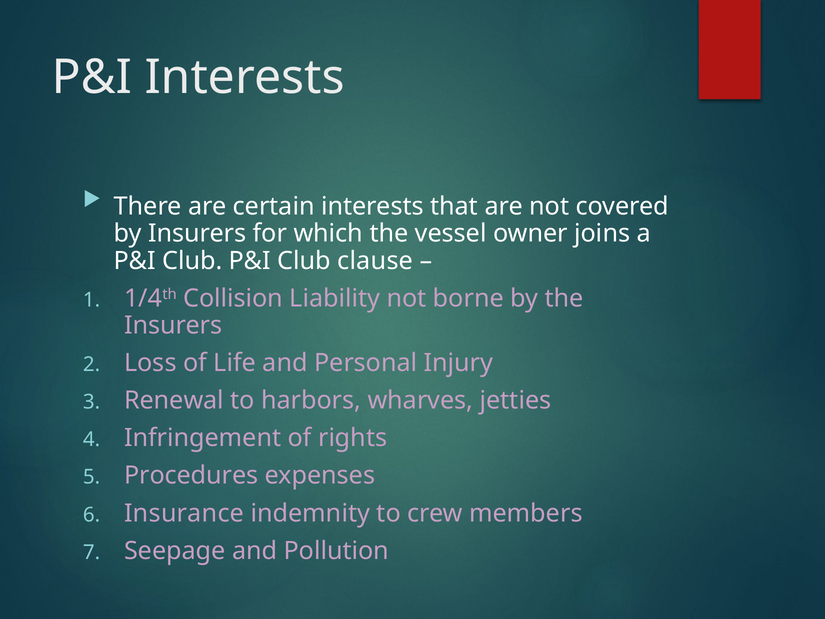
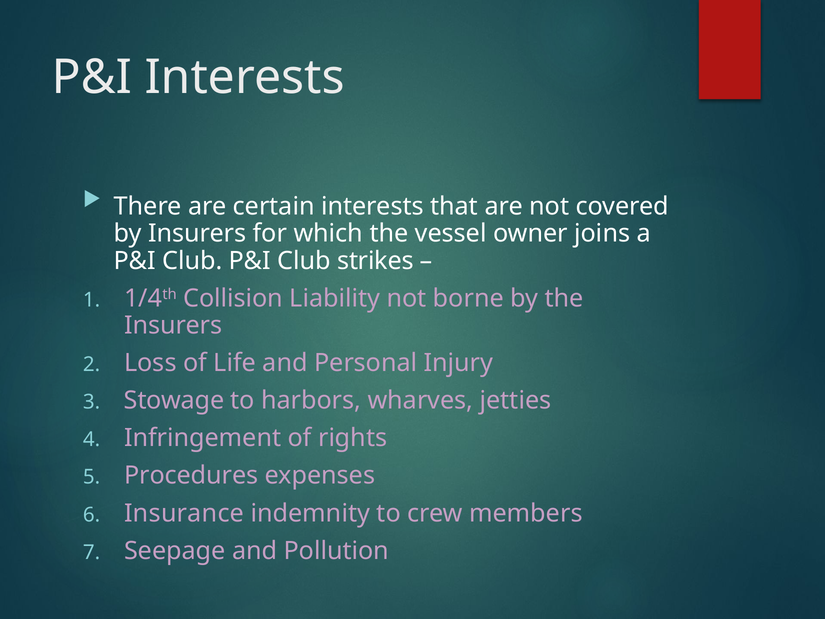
clause: clause -> strikes (375, 261)
Renewal: Renewal -> Stowage (174, 400)
